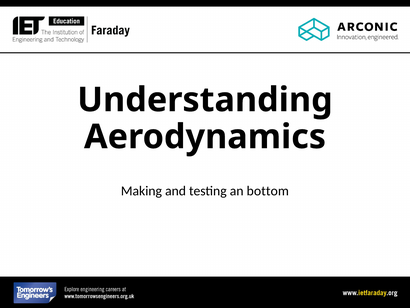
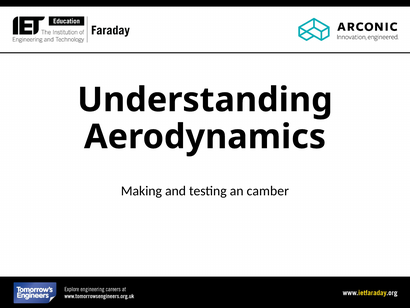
bottom: bottom -> camber (268, 191)
